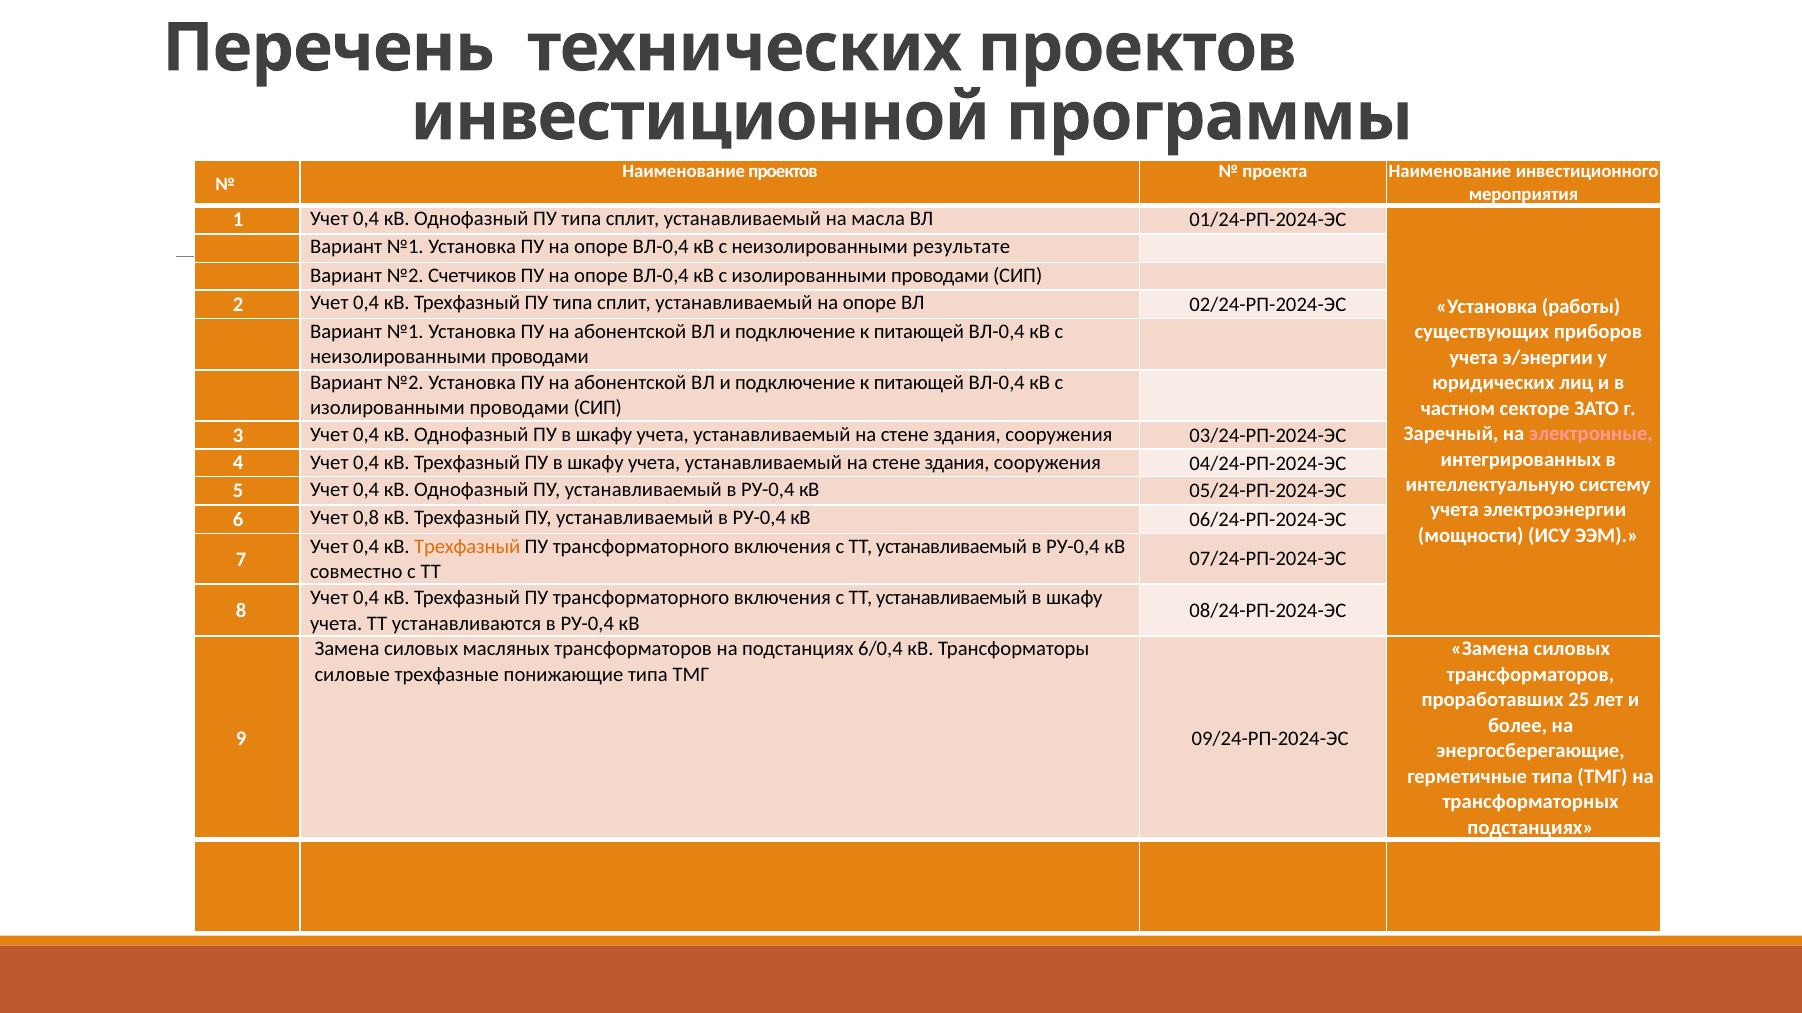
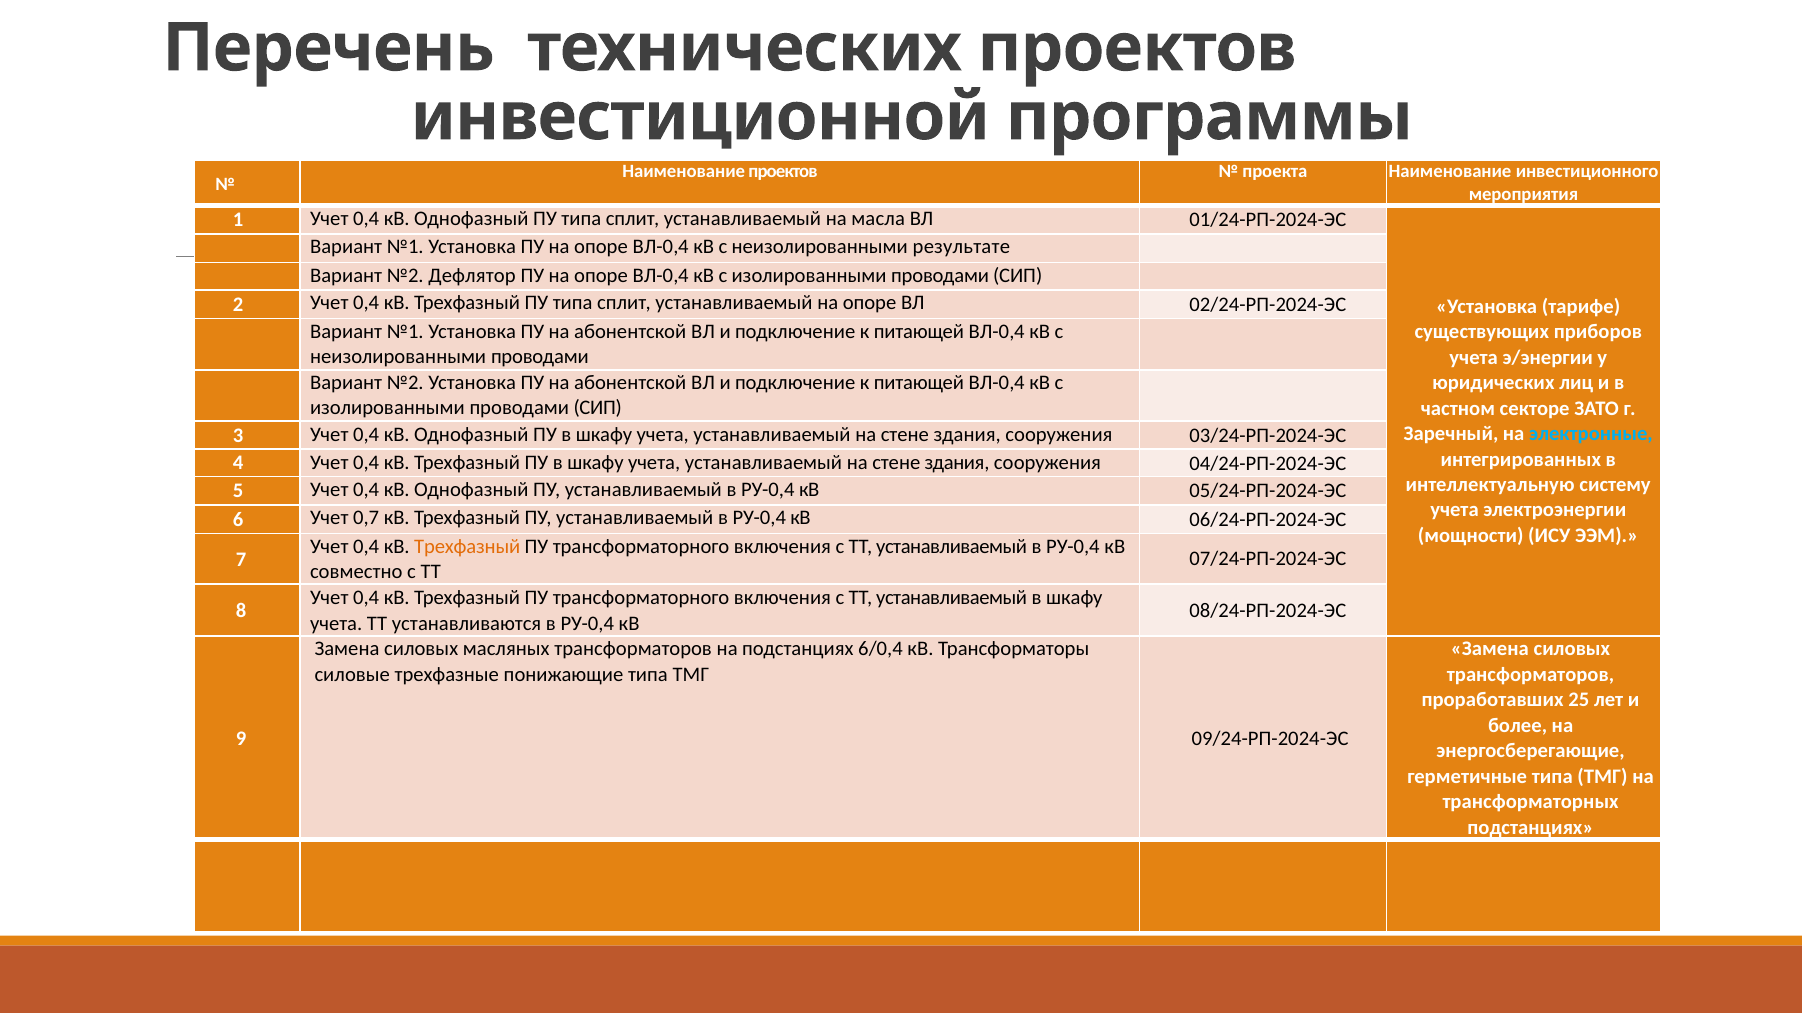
Счетчиков: Счетчиков -> Дефлятор (472, 276)
работы: работы -> тарифе (1581, 307)
электронные colour: pink -> light blue (1591, 434)
0,8: 0,8 -> 0,7 (366, 518)
